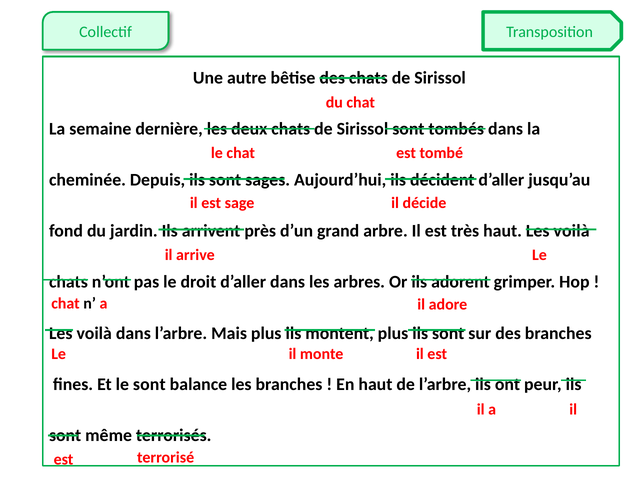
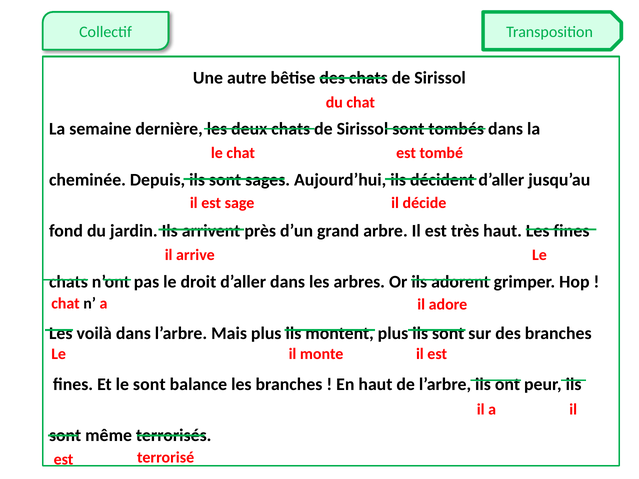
haut Les voilà: voilà -> fines (572, 231)
